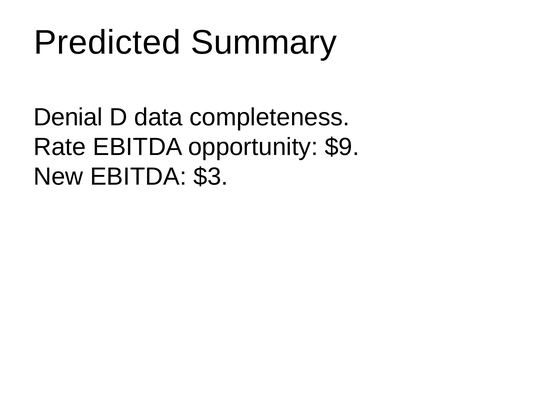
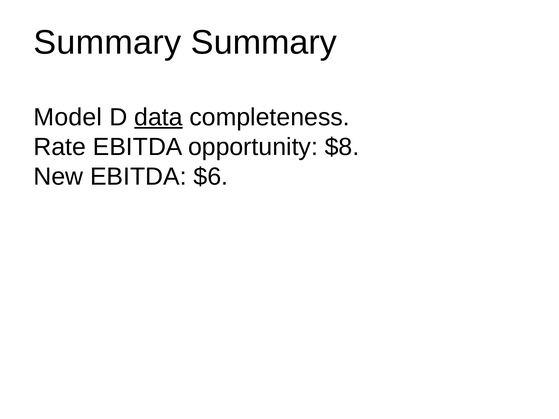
Predicted: Predicted -> Summary (107, 42)
Denial: Denial -> Model (68, 117)
data underline: none -> present (158, 117)
$9: $9 -> $8 (342, 147)
$3: $3 -> $6 (211, 177)
